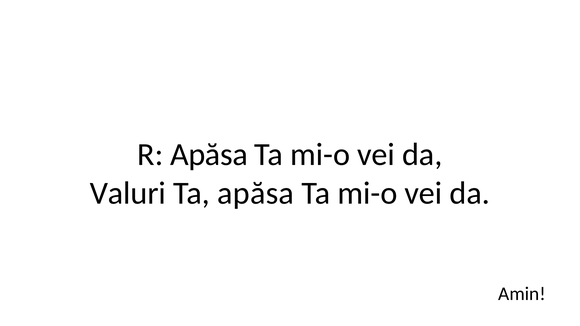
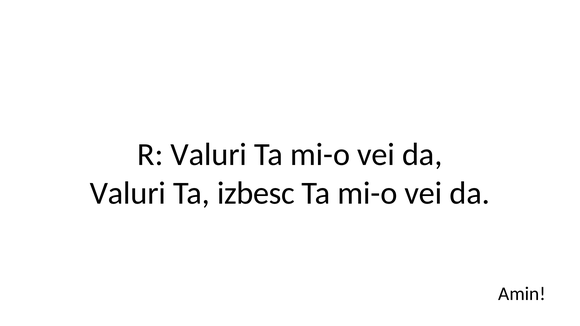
R Apăsa: Apăsa -> Valuri (209, 155)
Ta apăsa: apăsa -> izbesc (256, 193)
